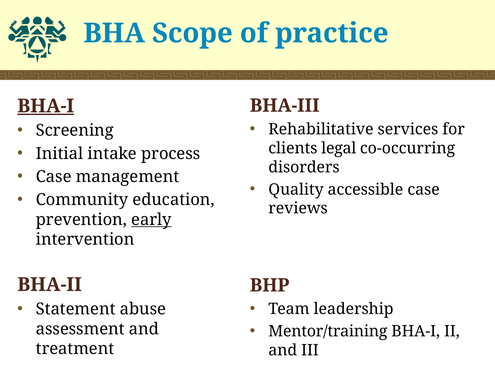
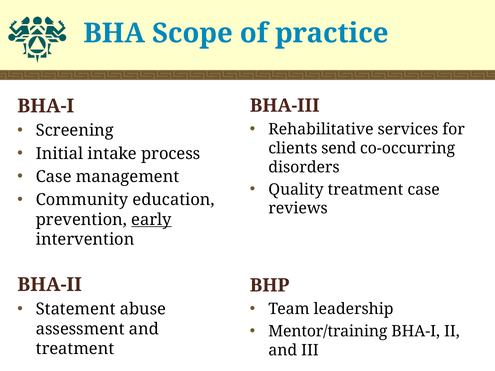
BHA-I underline: present -> none (46, 106)
legal: legal -> send (339, 148)
Quality accessible: accessible -> treatment (365, 190)
